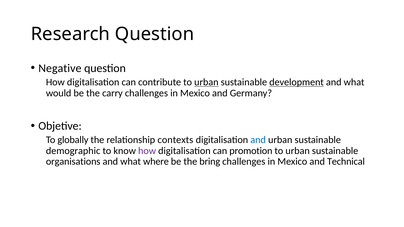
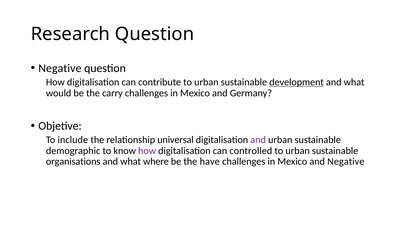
urban underline: present -> none (206, 82)
globally: globally -> include (73, 140)
contexts: contexts -> universal (176, 140)
and colour: blue -> purple (258, 140)
promotion: promotion -> controlled (251, 151)
bring: bring -> have (210, 162)
and Technical: Technical -> Negative (346, 162)
